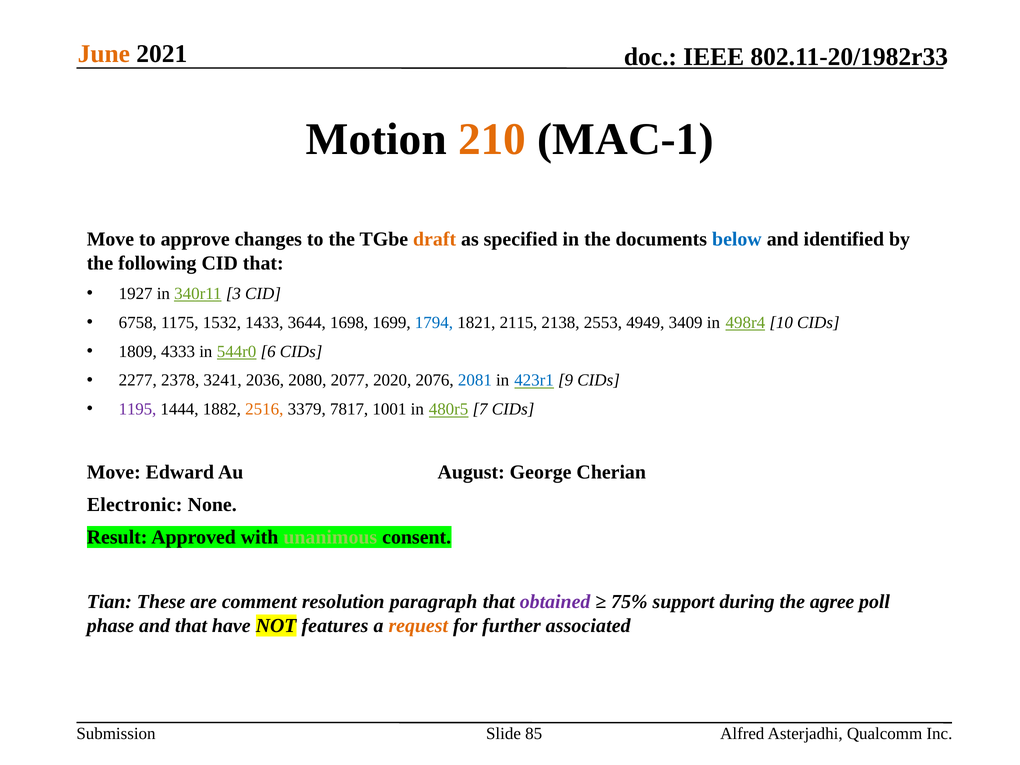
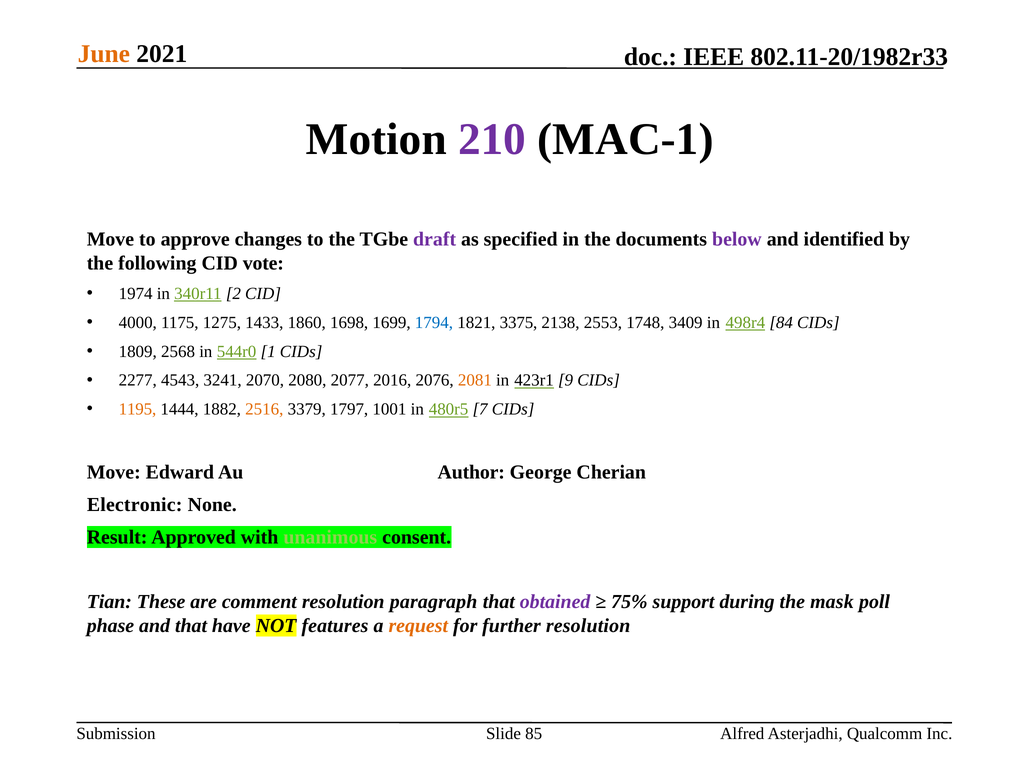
210 colour: orange -> purple (492, 139)
draft colour: orange -> purple (435, 239)
below colour: blue -> purple (737, 239)
CID that: that -> vote (263, 263)
1927: 1927 -> 1974 (136, 294)
3: 3 -> 2 (233, 294)
6758: 6758 -> 4000 (138, 323)
1532: 1532 -> 1275 (222, 323)
3644: 3644 -> 1860 (307, 323)
2115: 2115 -> 3375 (519, 323)
4949: 4949 -> 1748 (645, 323)
10: 10 -> 84 (781, 323)
4333: 4333 -> 2568 (178, 351)
6: 6 -> 1 (268, 351)
2378: 2378 -> 4543 (180, 380)
2036: 2036 -> 2070 (265, 380)
2020: 2020 -> 2016 (392, 380)
2081 colour: blue -> orange (475, 380)
423r1 colour: blue -> black (534, 380)
1195 colour: purple -> orange (137, 409)
7817: 7817 -> 1797 (349, 409)
August: August -> Author (471, 472)
agree: agree -> mask (832, 602)
further associated: associated -> resolution (588, 626)
